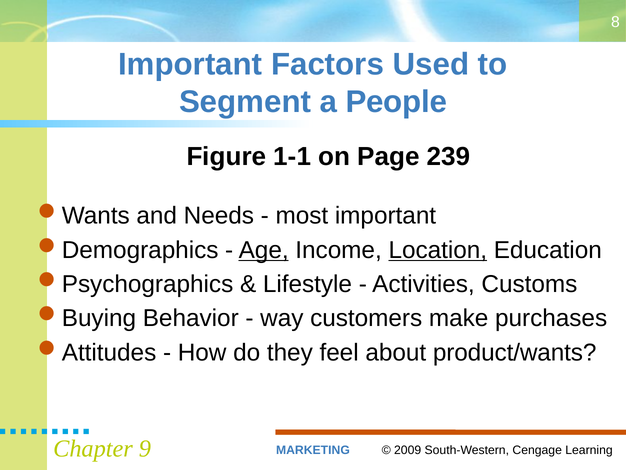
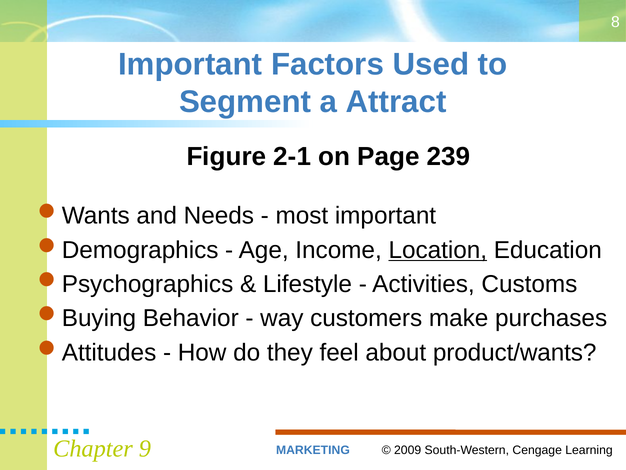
People: People -> Attract (396, 102)
1-1: 1-1 -> 2-1 (292, 156)
Age underline: present -> none (264, 250)
